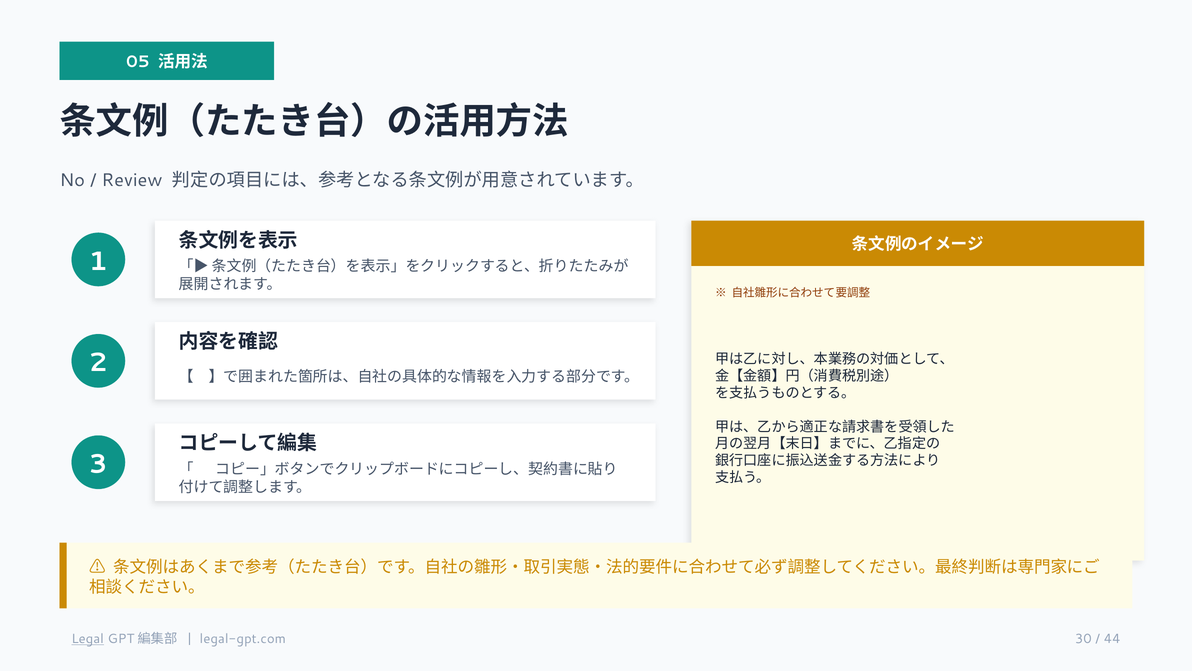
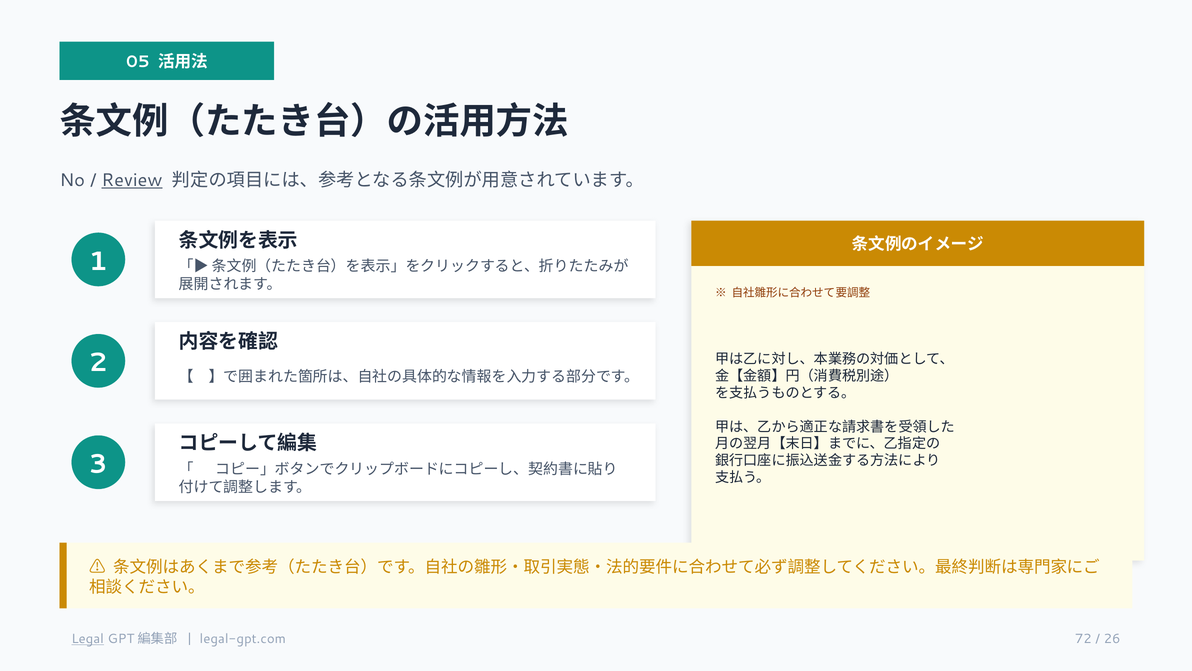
Review underline: none -> present (132, 180)
30: 30 -> 72 (1083, 639)
44: 44 -> 26 (1112, 639)
